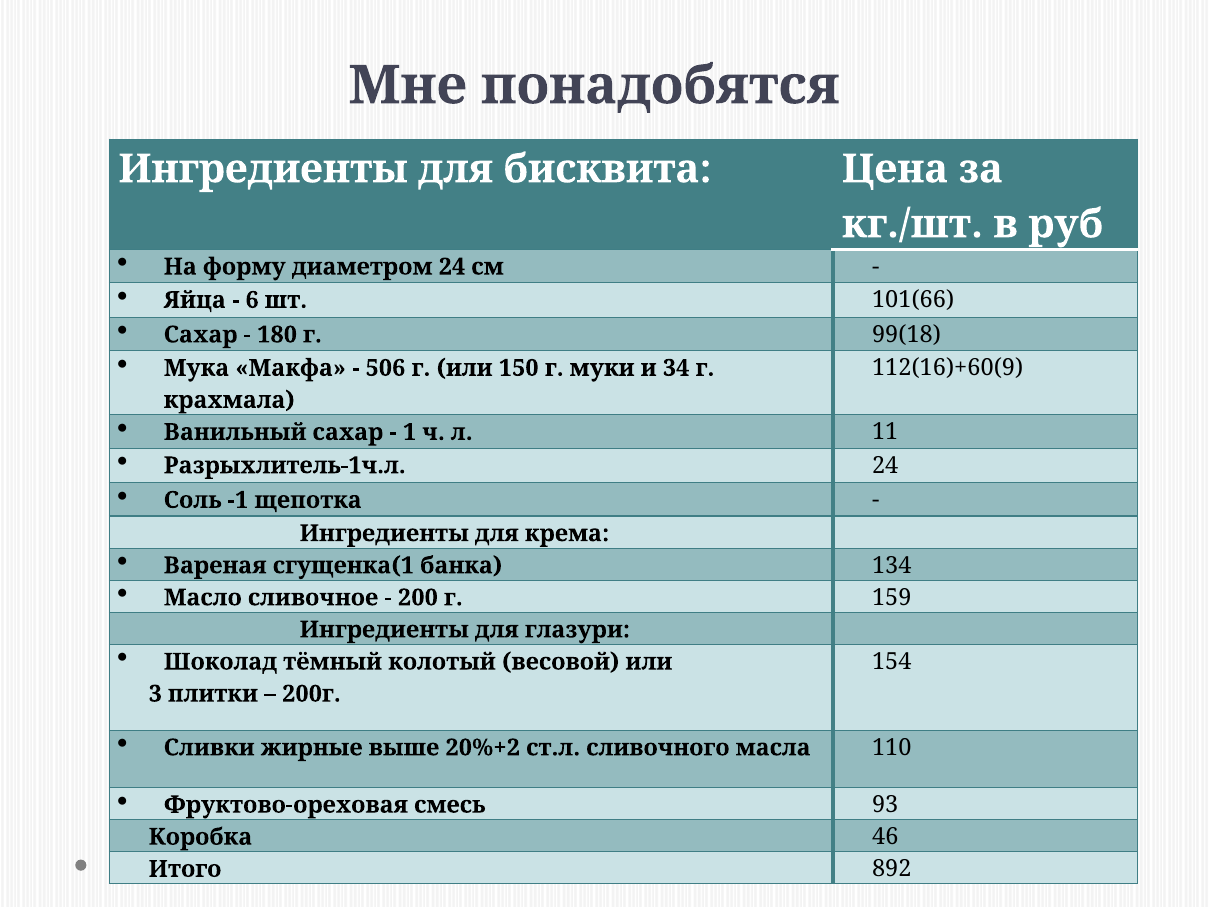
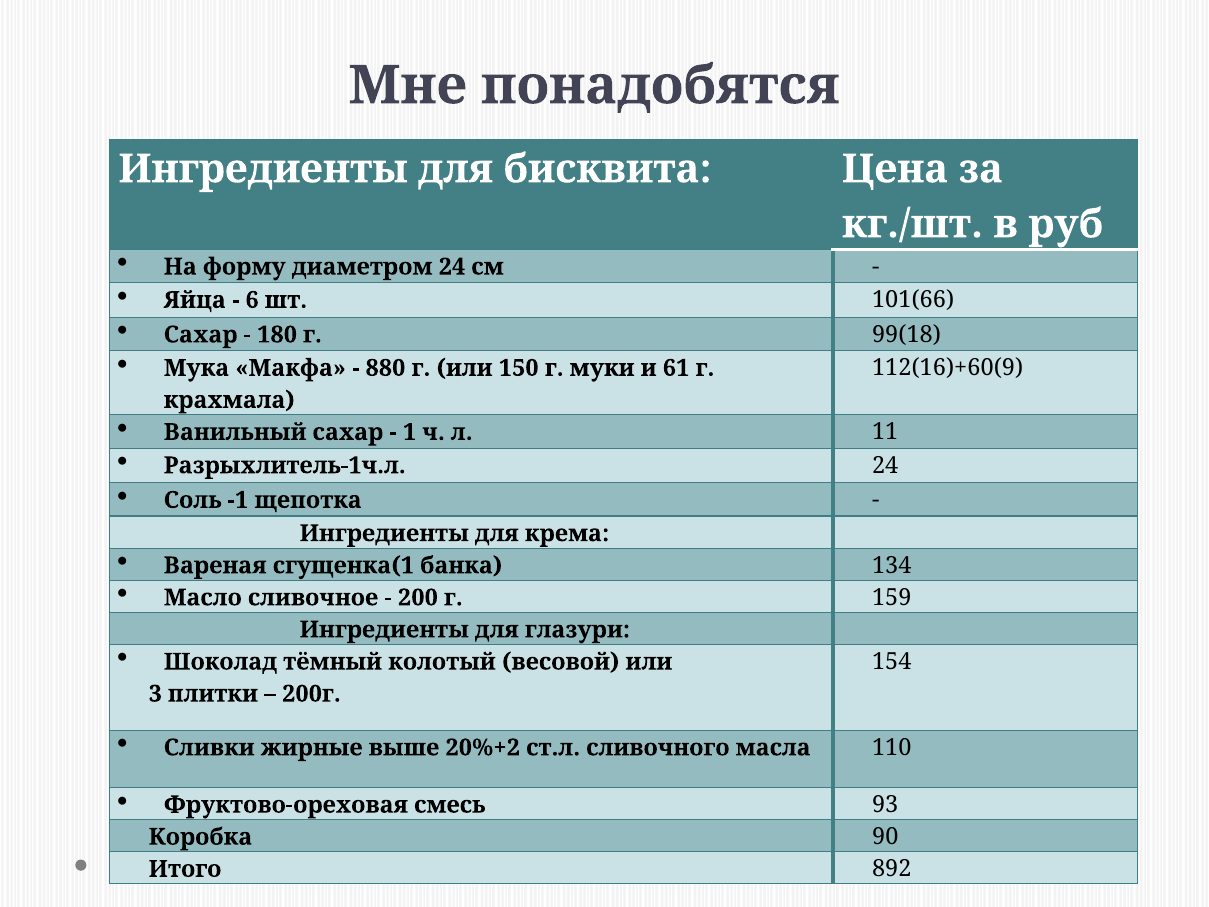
506: 506 -> 880 (385, 368)
34: 34 -> 61 (676, 368)
46: 46 -> 90 (885, 837)
